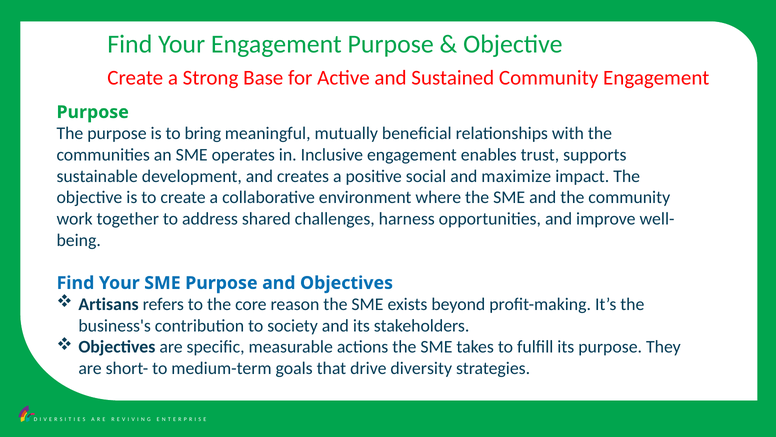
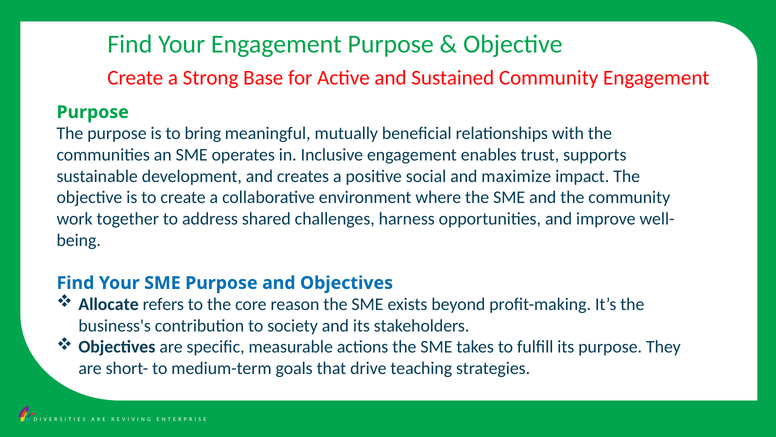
Artisans: Artisans -> Allocate (109, 304)
diversity: diversity -> teaching (421, 368)
